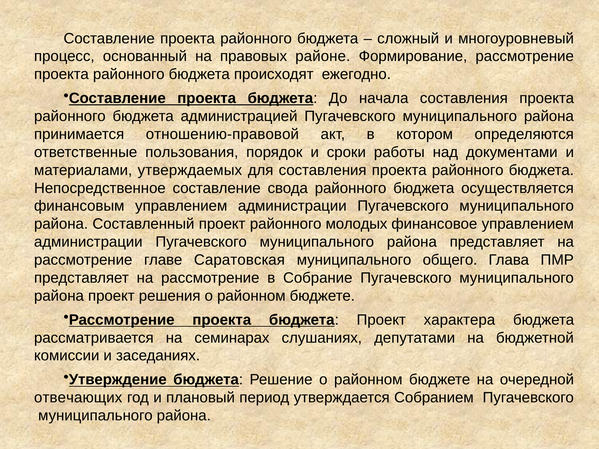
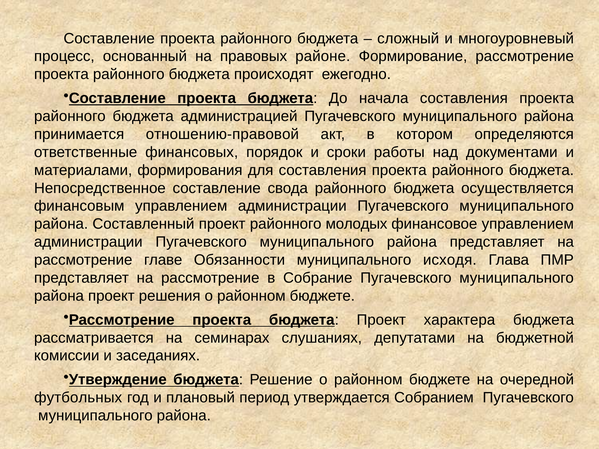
пользования: пользования -> финансовых (192, 152)
утверждаемых: утверждаемых -> формирования (190, 170)
Саратовская: Саратовская -> Обязанности (239, 260)
общего: общего -> исходя (450, 260)
отвечающих: отвечающих -> футбольных (78, 398)
